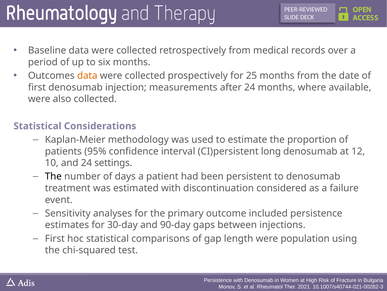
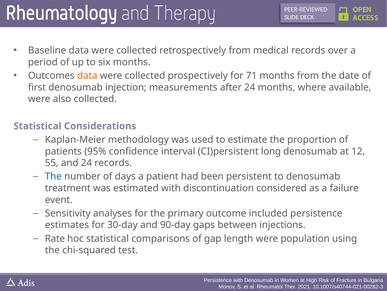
25: 25 -> 71 (251, 75)
10: 10 -> 55 (52, 163)
24 settings: settings -> records (113, 163)
The colour: black -> blue (53, 176)
First: First -> Rate (55, 238)
